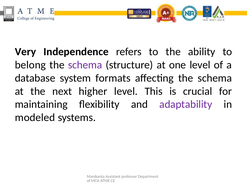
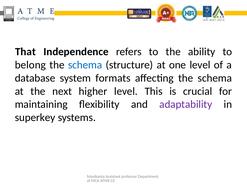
Very: Very -> That (25, 52)
schema colour: purple -> blue (85, 65)
modeled: modeled -> superkey (35, 118)
